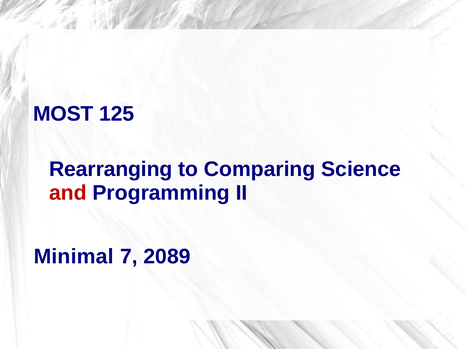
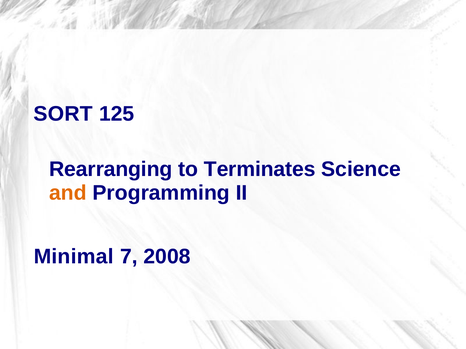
MOST: MOST -> SORT (63, 114)
Comparing: Comparing -> Terminates (260, 169)
and colour: red -> orange (68, 193)
2089: 2089 -> 2008 (167, 257)
